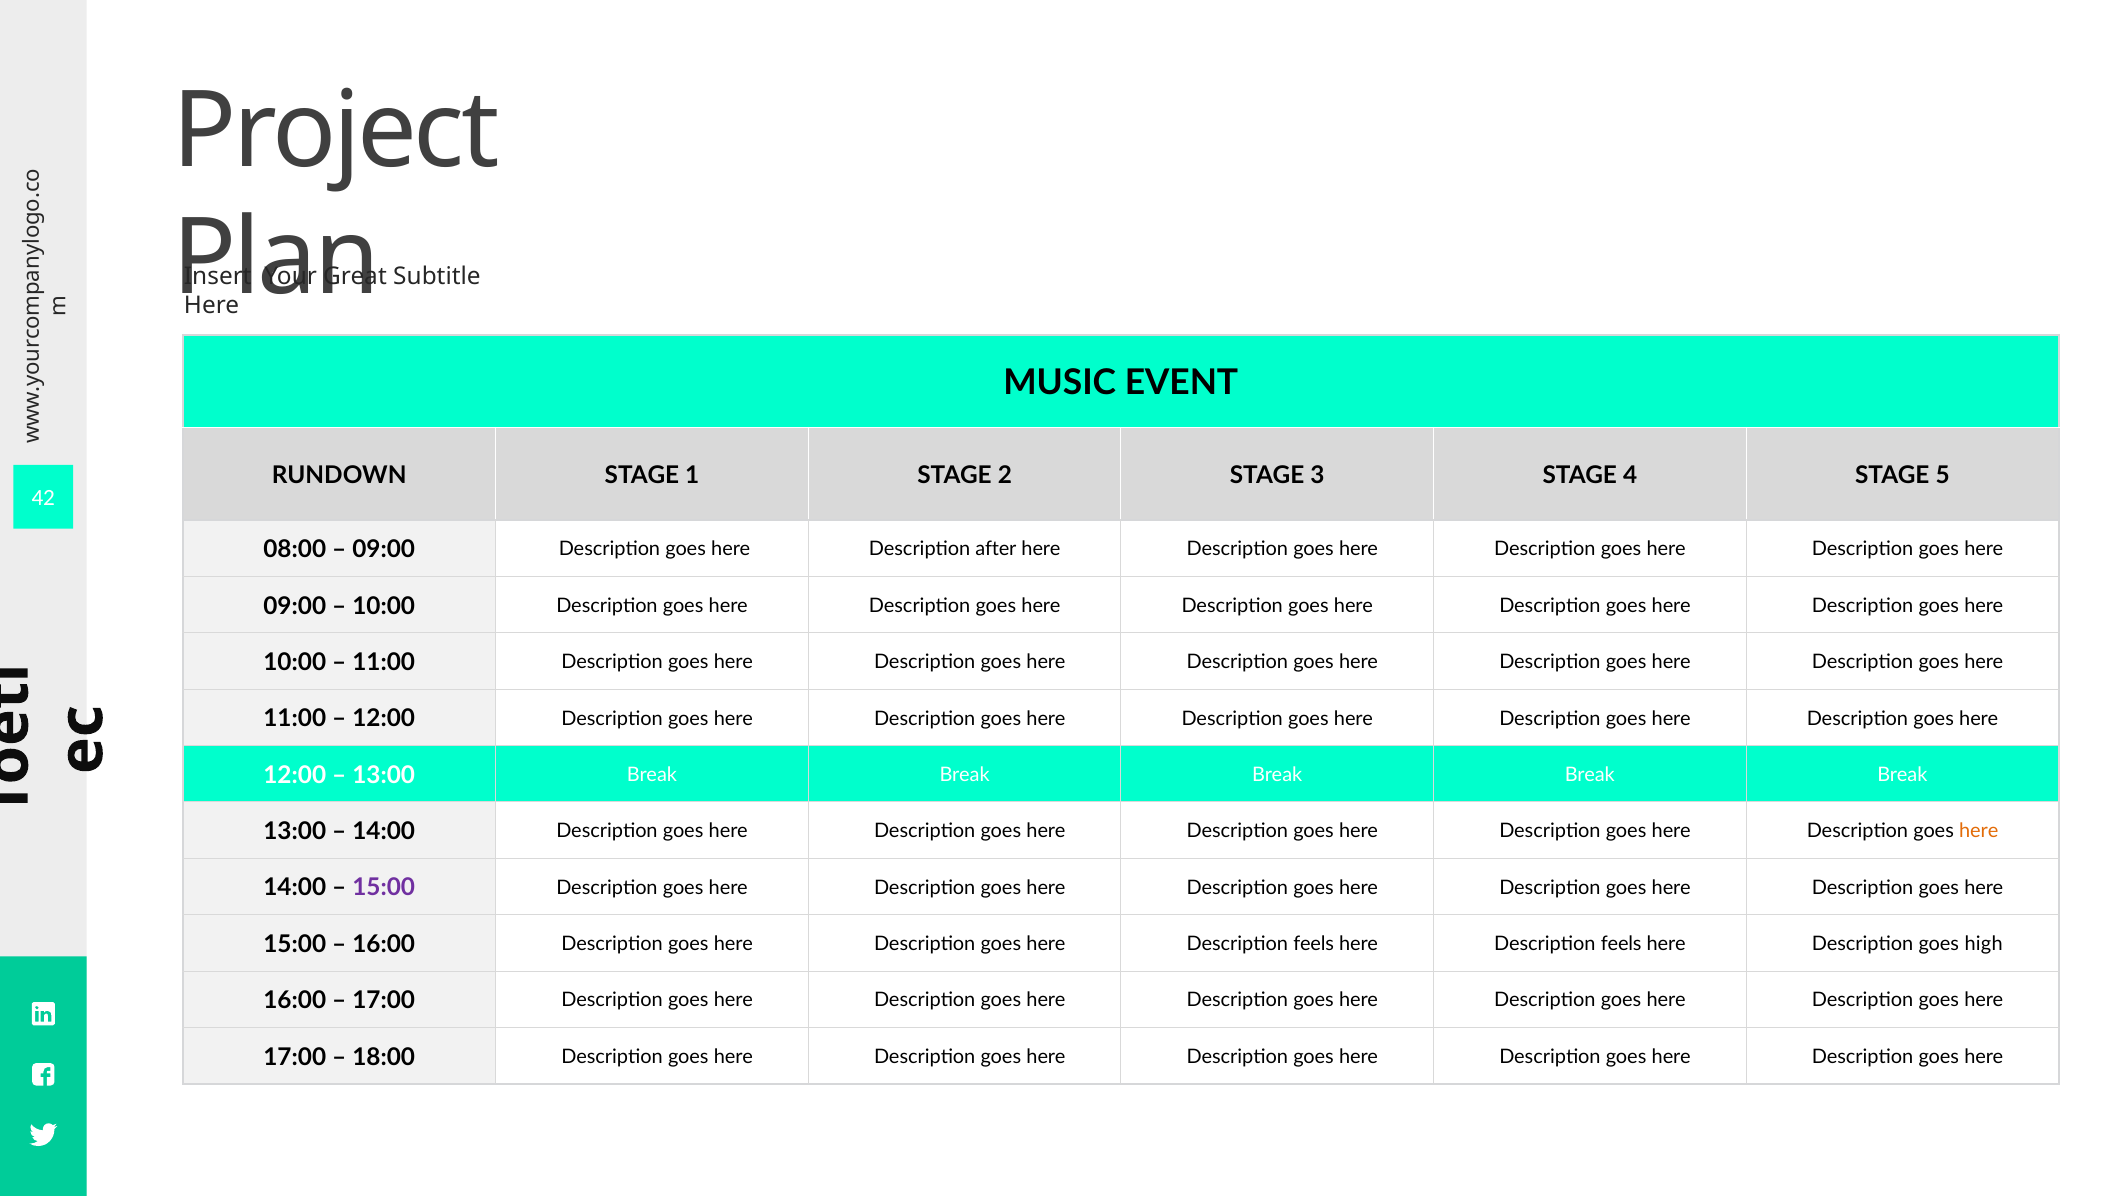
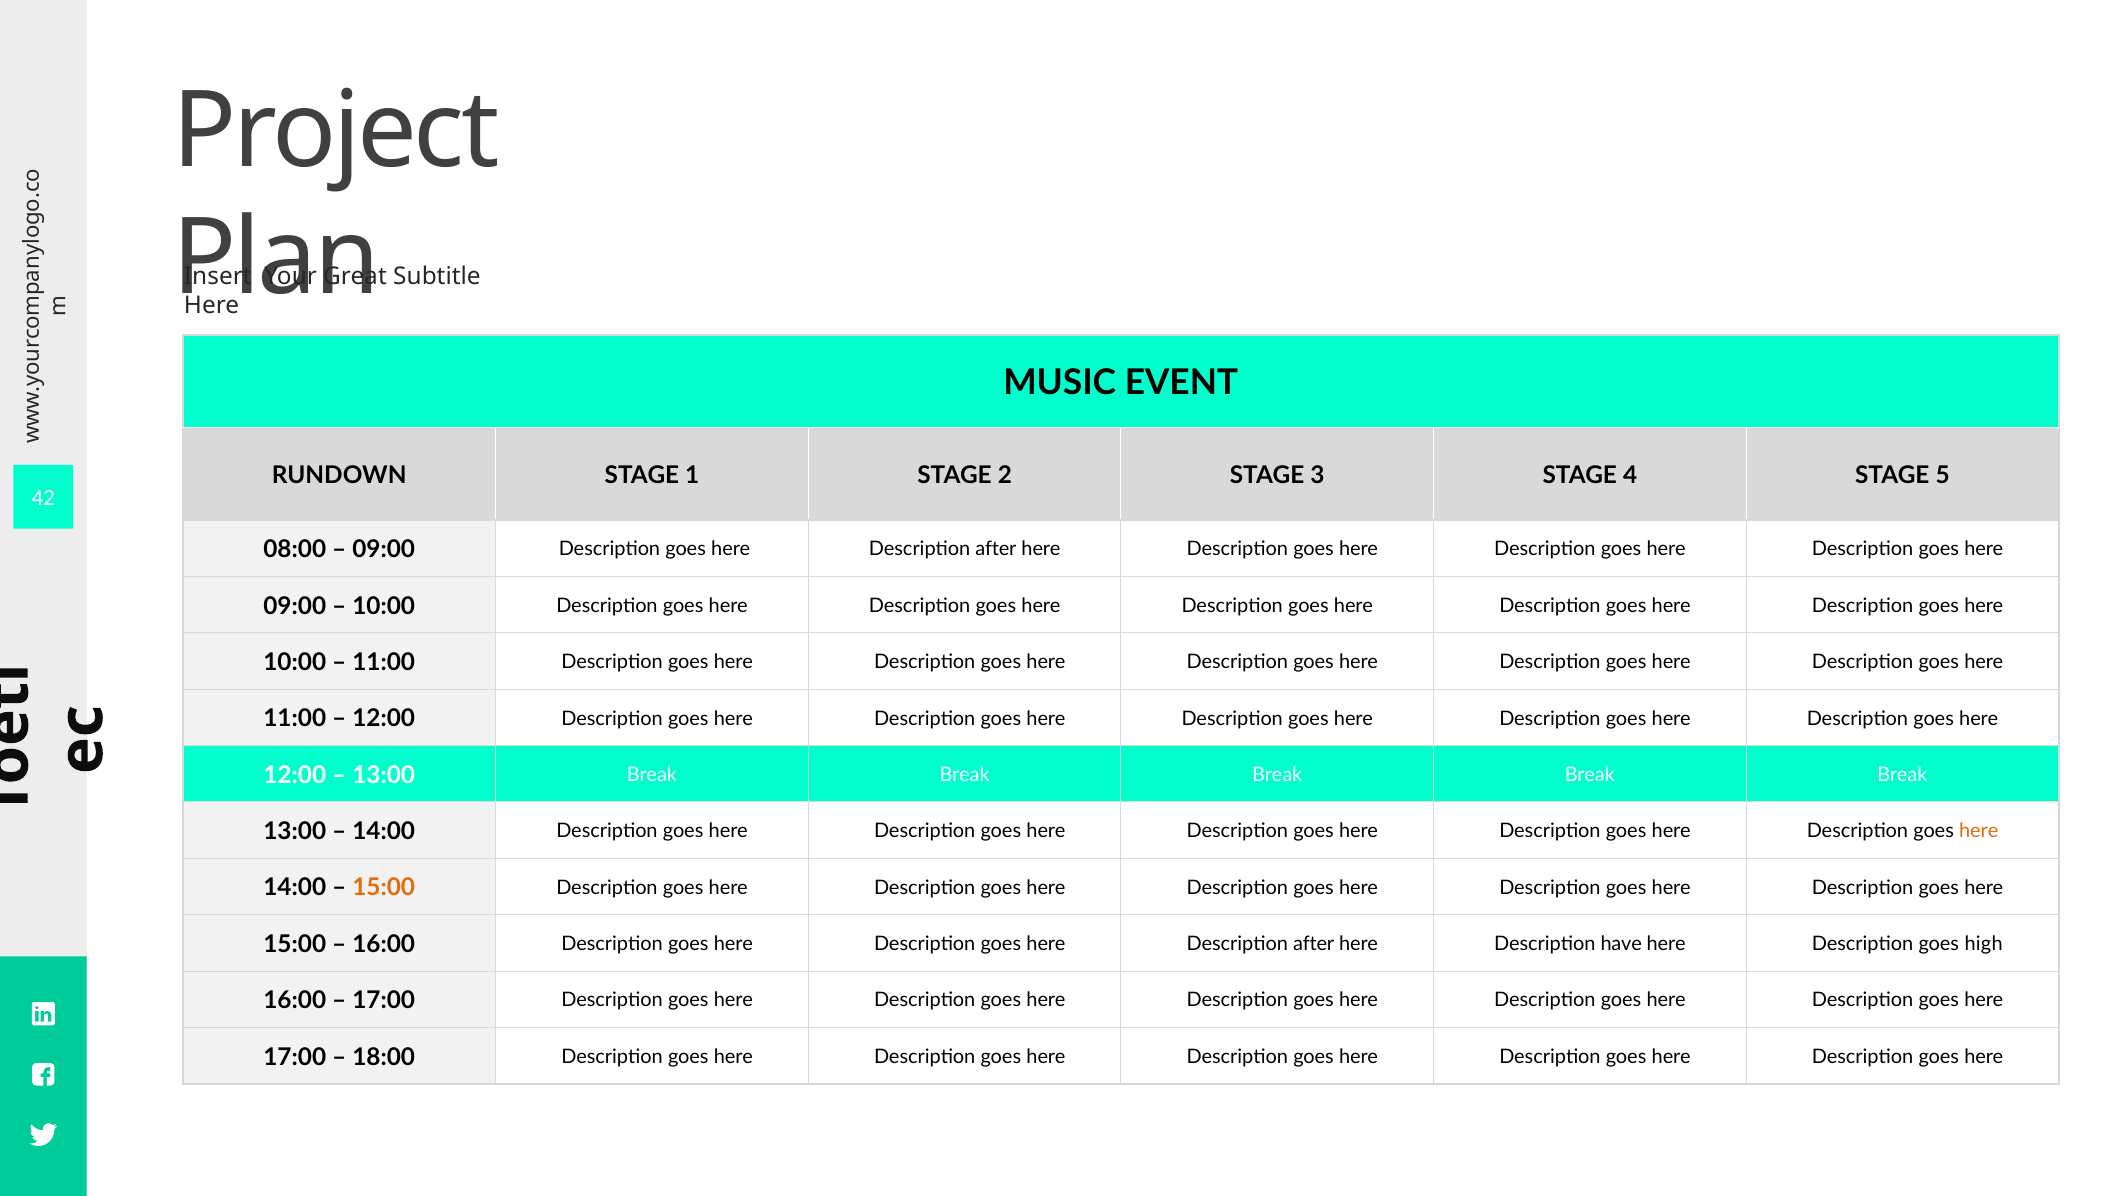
15:00 colour: purple -> orange (384, 888)
feels: feels -> after (1314, 944)
feels: feels -> have (1621, 944)
